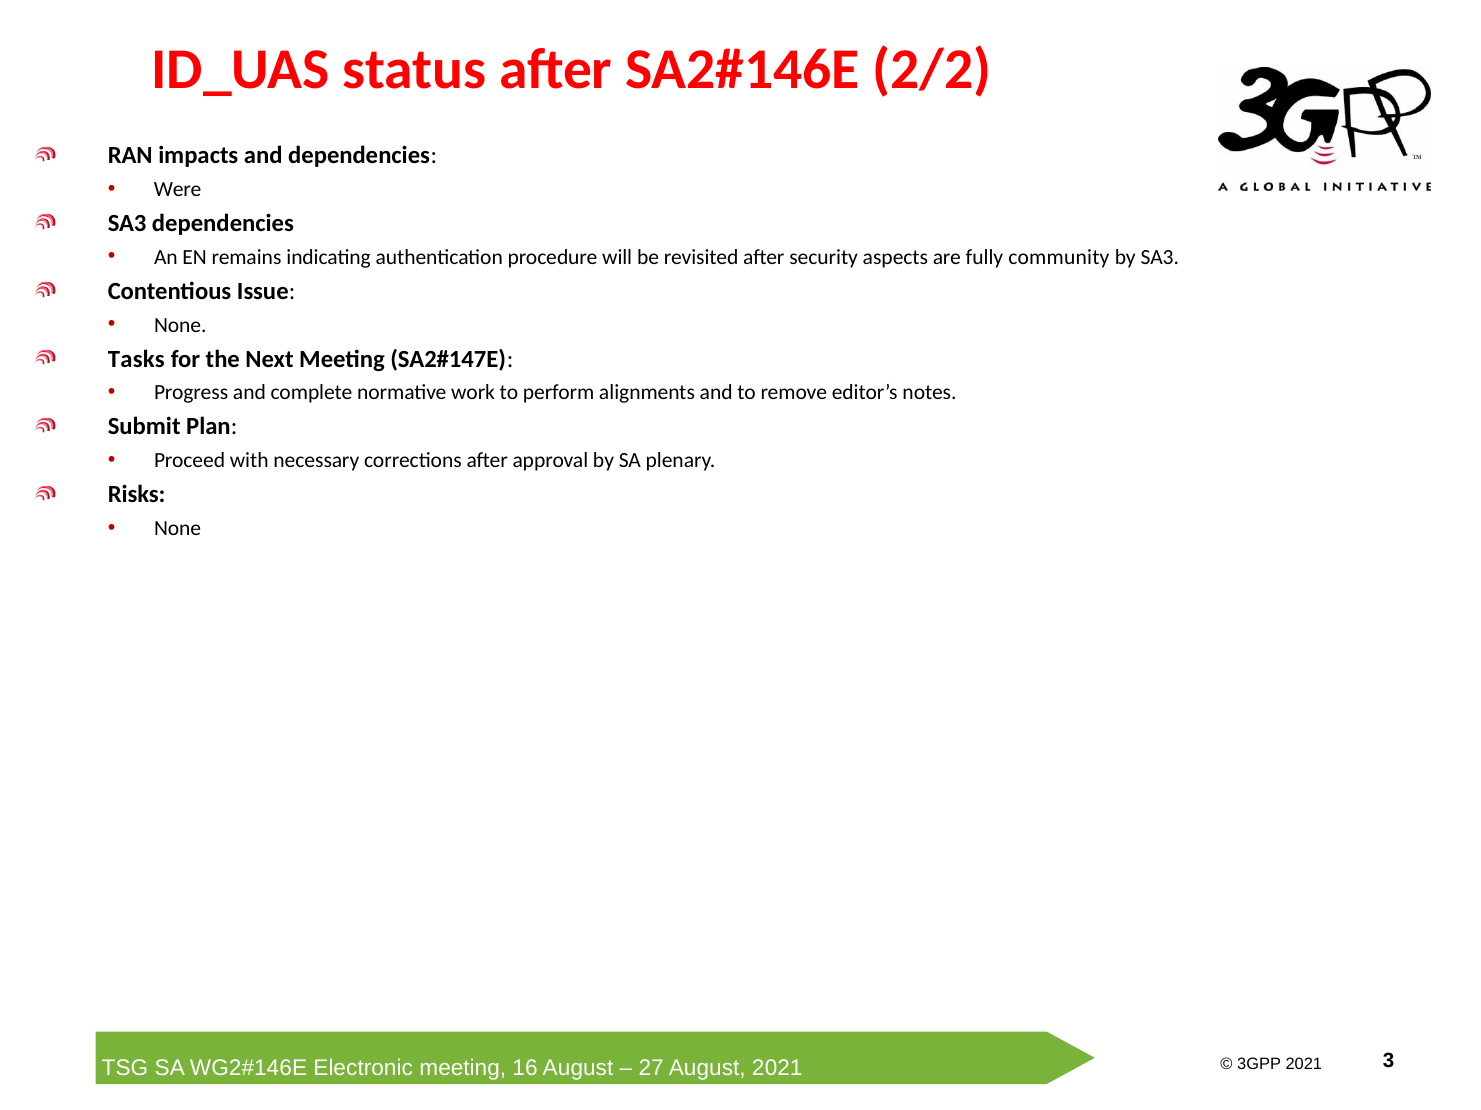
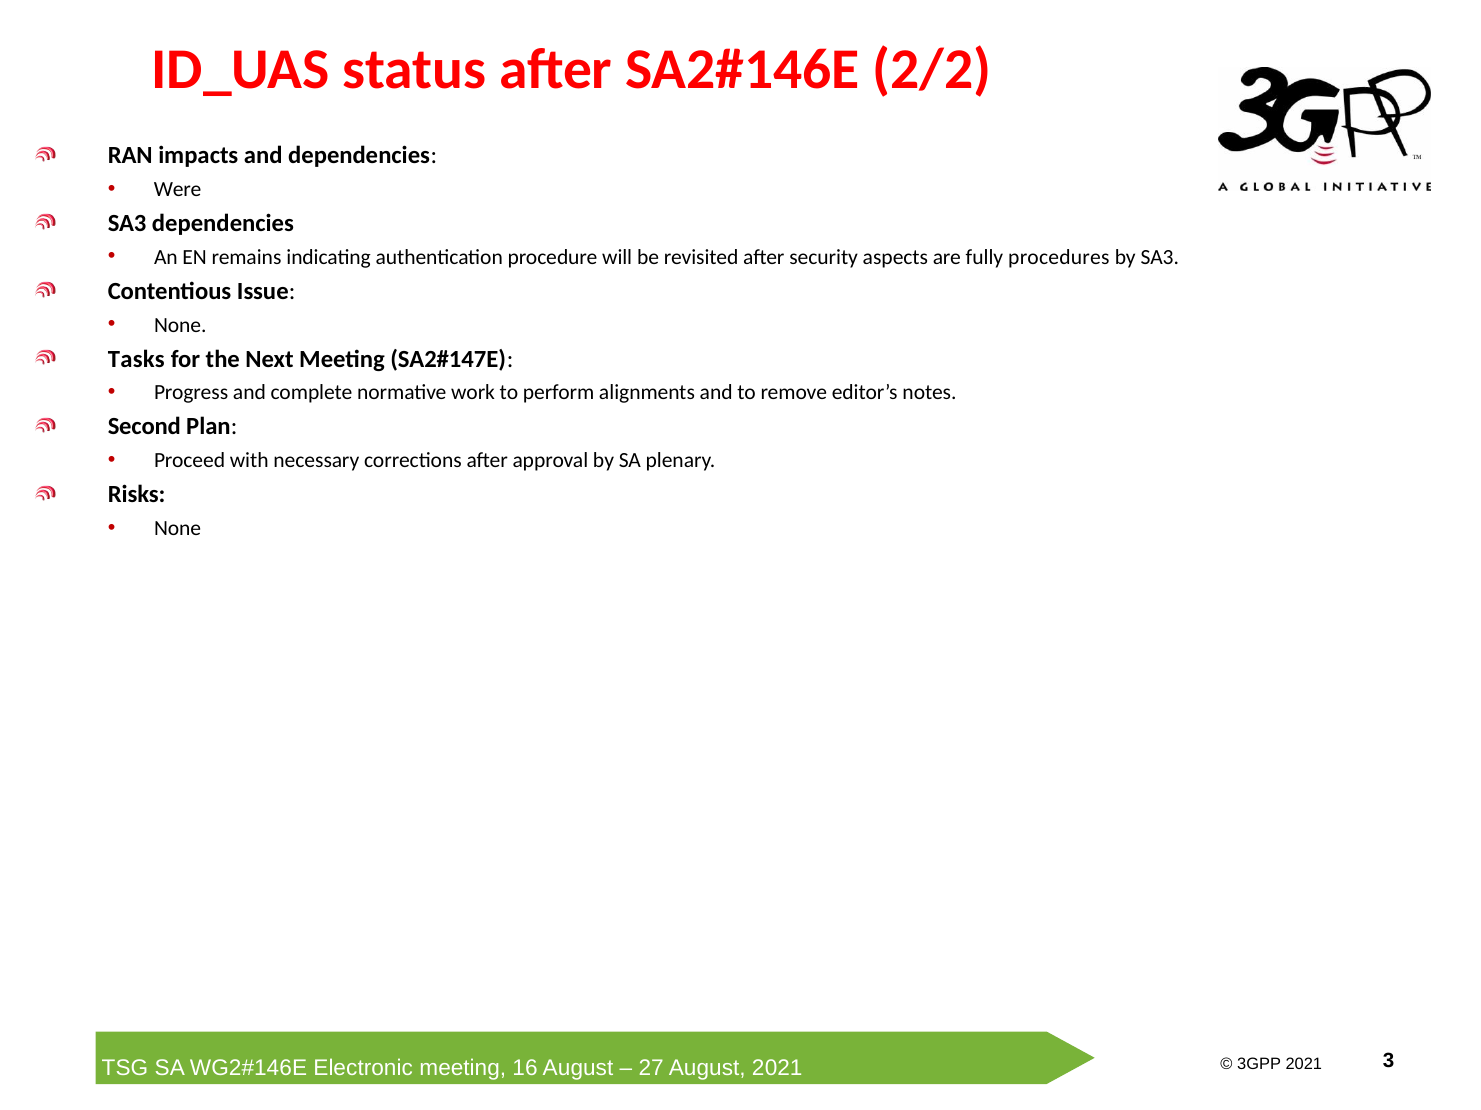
community: community -> procedures (1059, 257)
Submit: Submit -> Second (144, 427)
